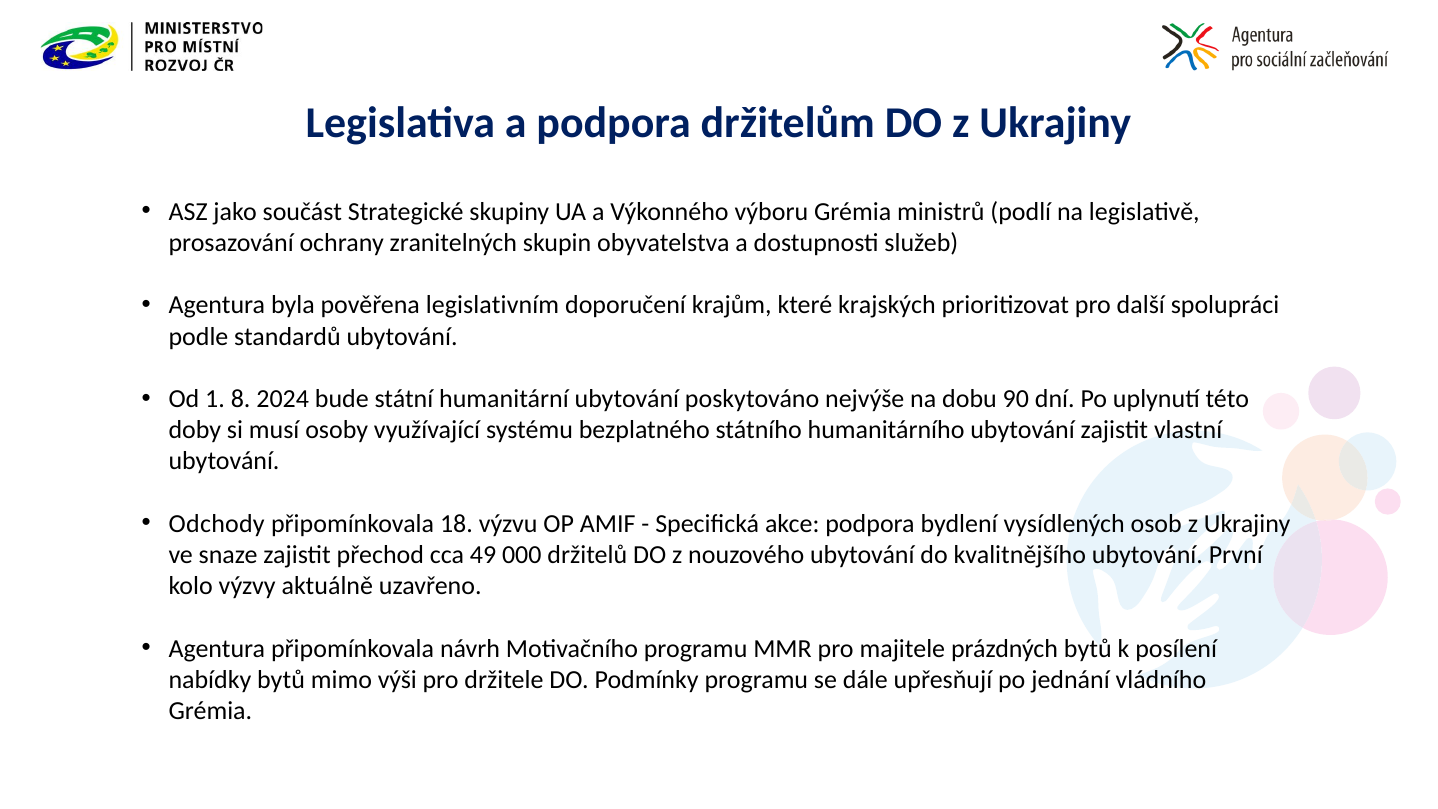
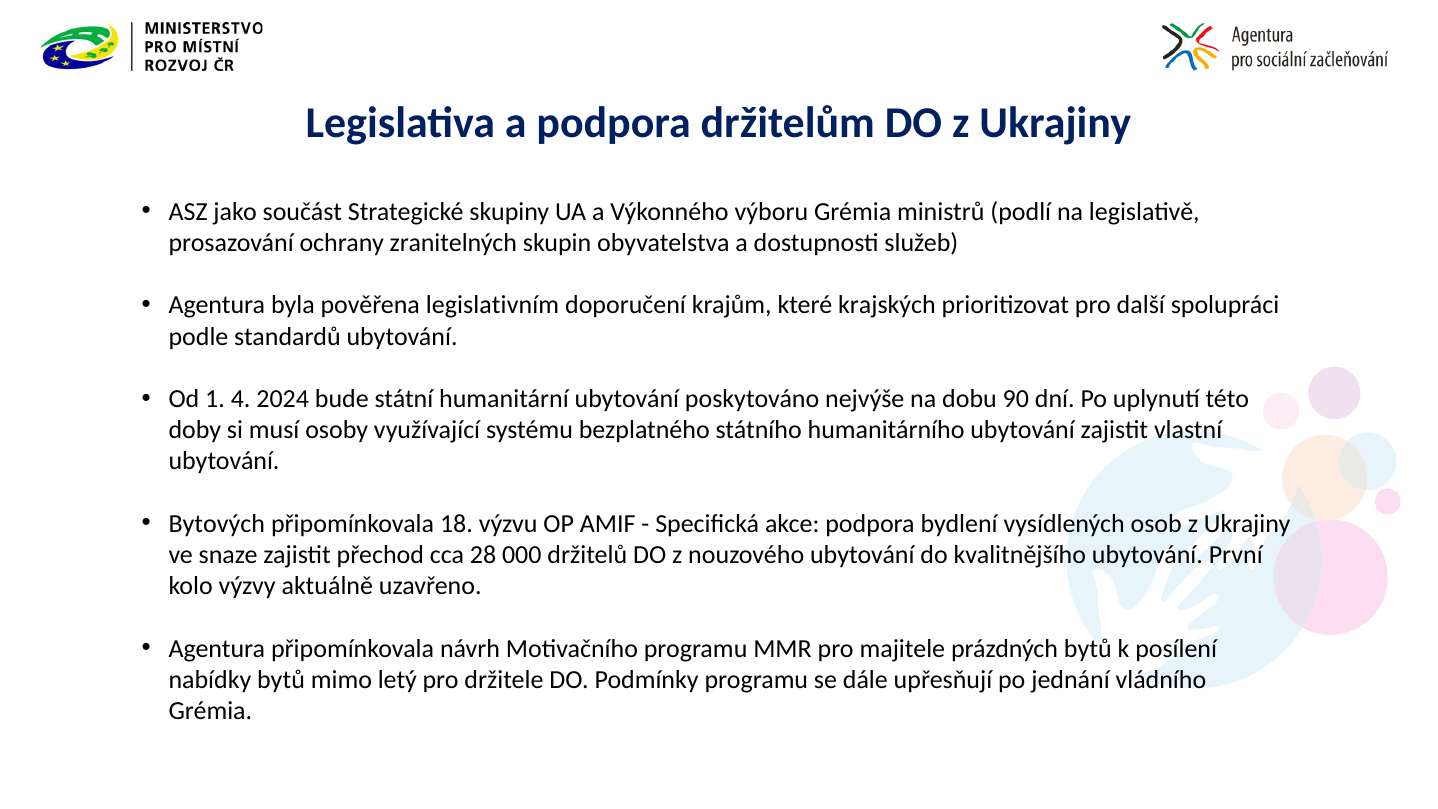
8: 8 -> 4 (241, 399)
Odchody: Odchody -> Bytových (217, 524)
49: 49 -> 28 (483, 555)
výši: výši -> letý (397, 680)
